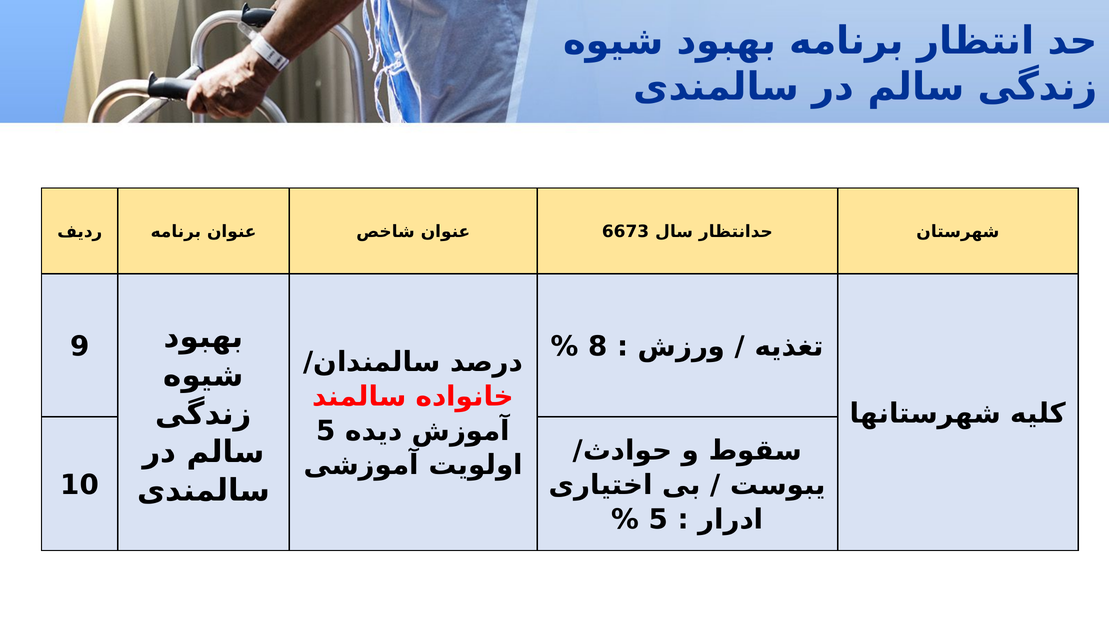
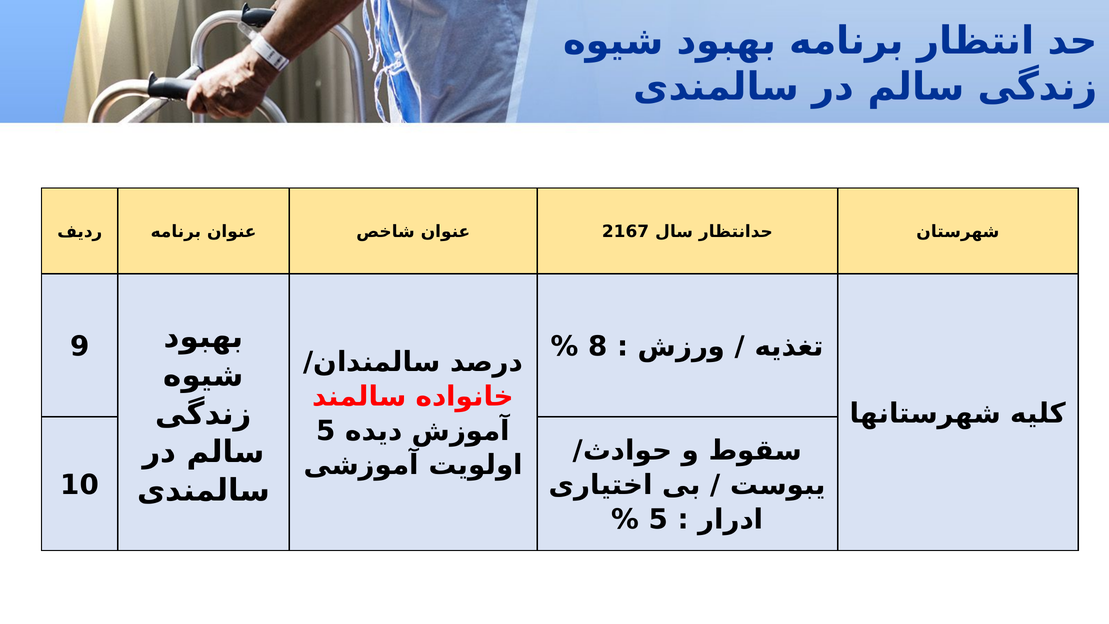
6673: 6673 -> 2167 (626, 232)
